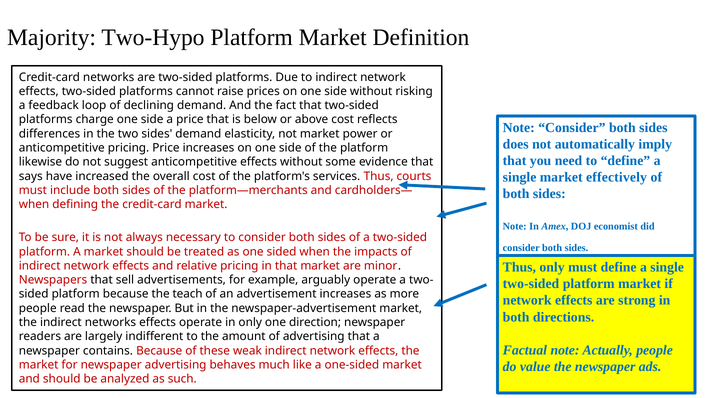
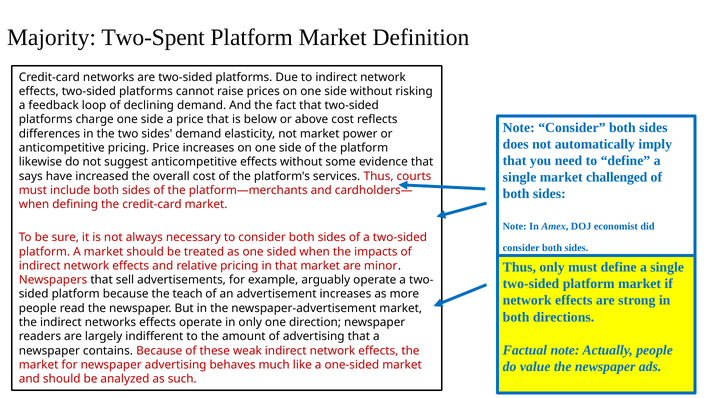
Two-Hypo: Two-Hypo -> Two-Spent (153, 38)
effectively: effectively -> challenged (617, 177)
